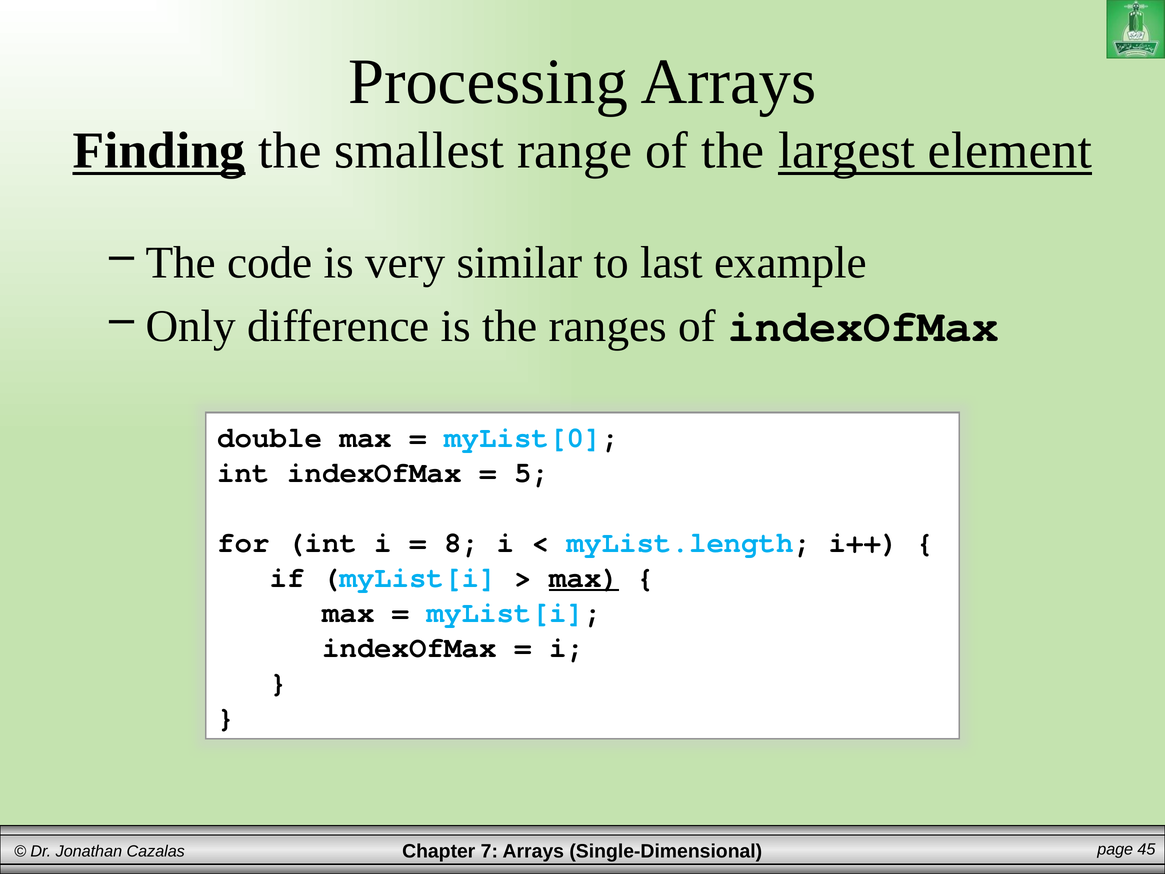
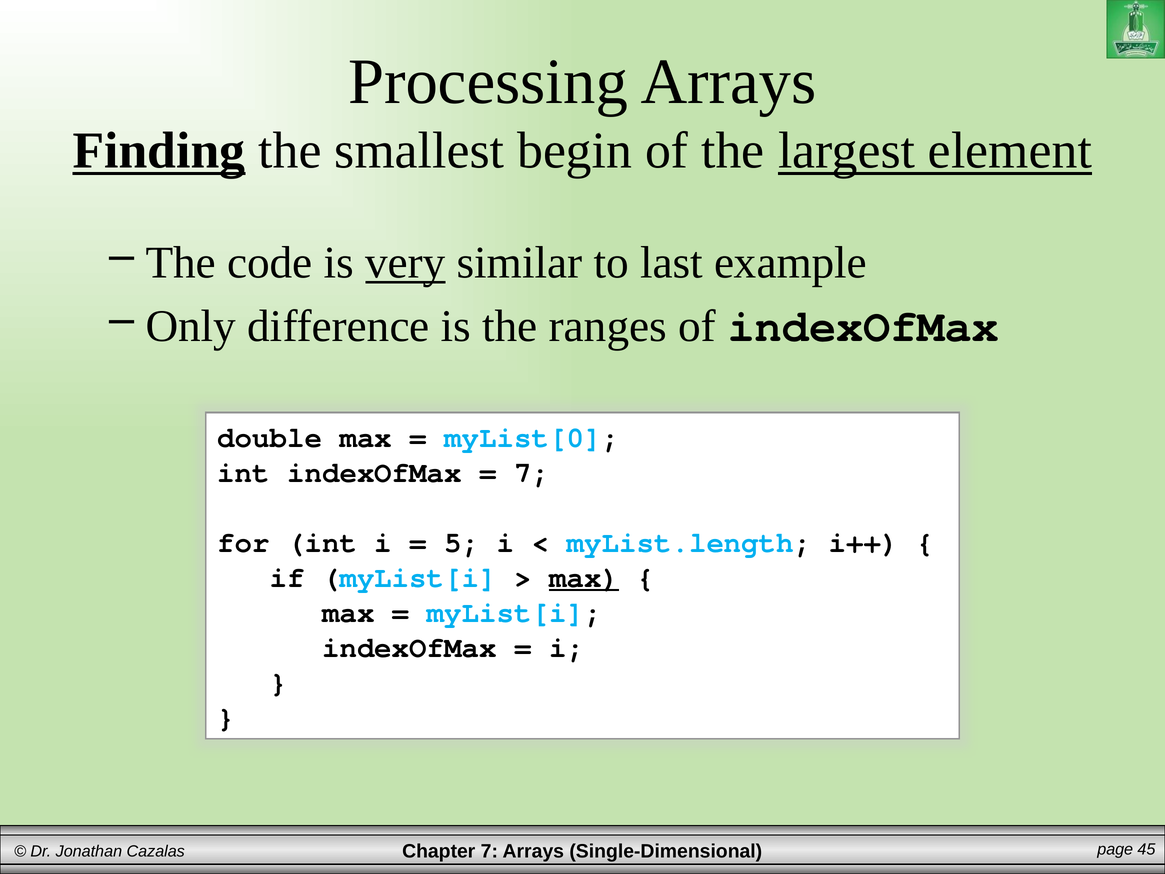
range: range -> begin (575, 151)
very underline: none -> present (405, 263)
5: 5 -> 7 (532, 473)
8: 8 -> 5 (462, 542)
